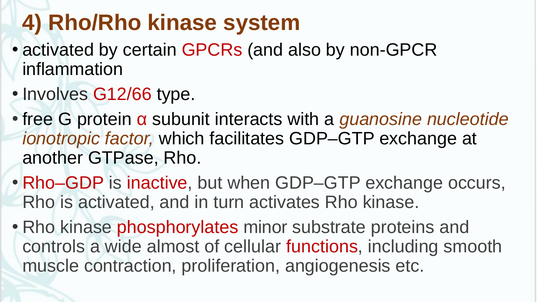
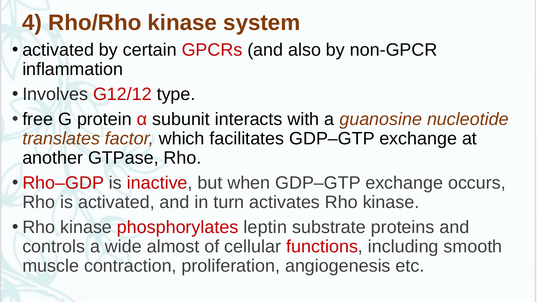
G12/66: G12/66 -> G12/12 (122, 94)
ionotropic: ionotropic -> translates (61, 139)
minor: minor -> leptin (265, 227)
